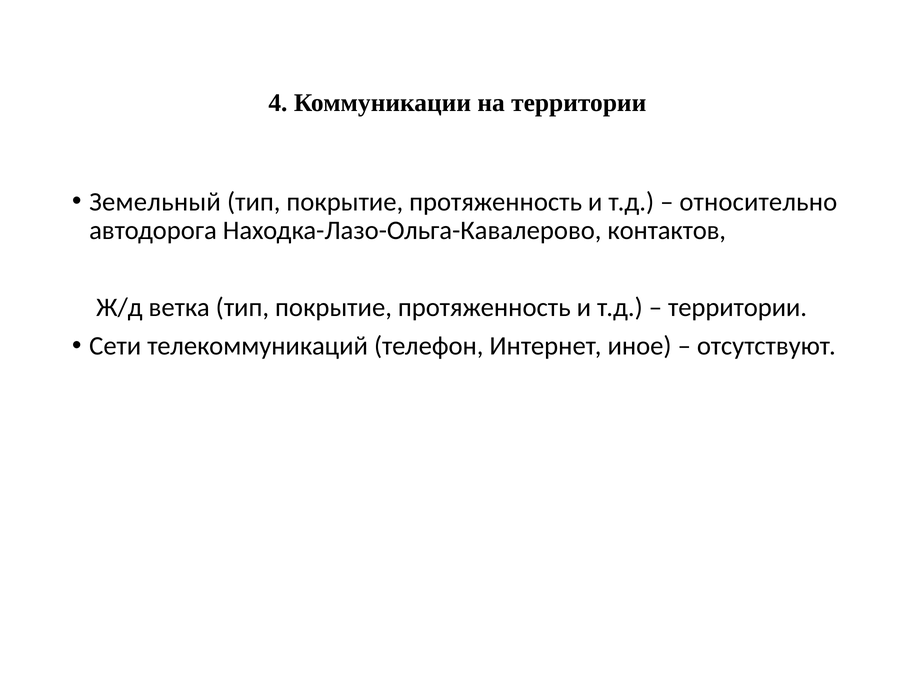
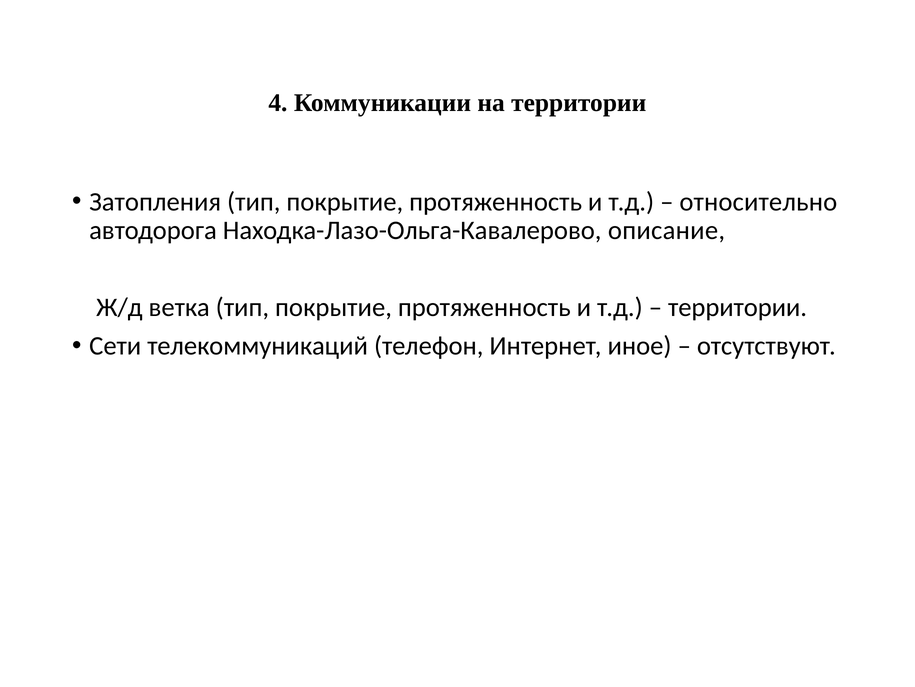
Земельный: Земельный -> Затопления (155, 201)
контактов: контактов -> описание (667, 230)
